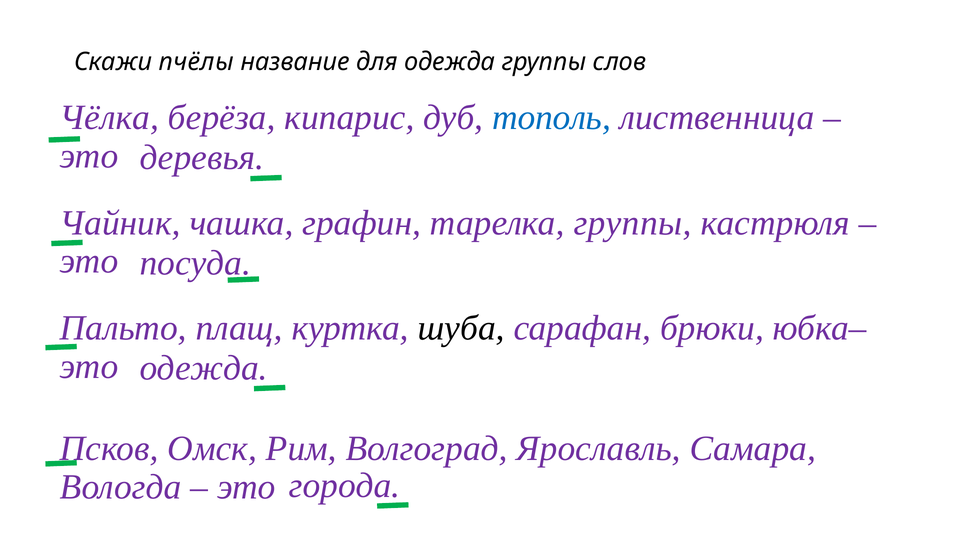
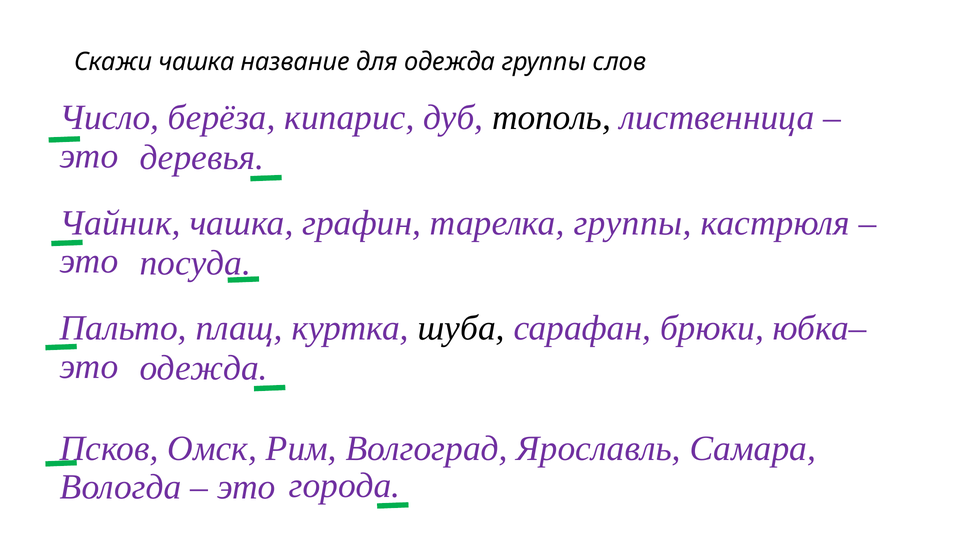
Скажи пчёлы: пчёлы -> чашка (196, 62)
Чёлка: Чёлка -> Число (110, 118)
тополь colour: blue -> black (552, 118)
